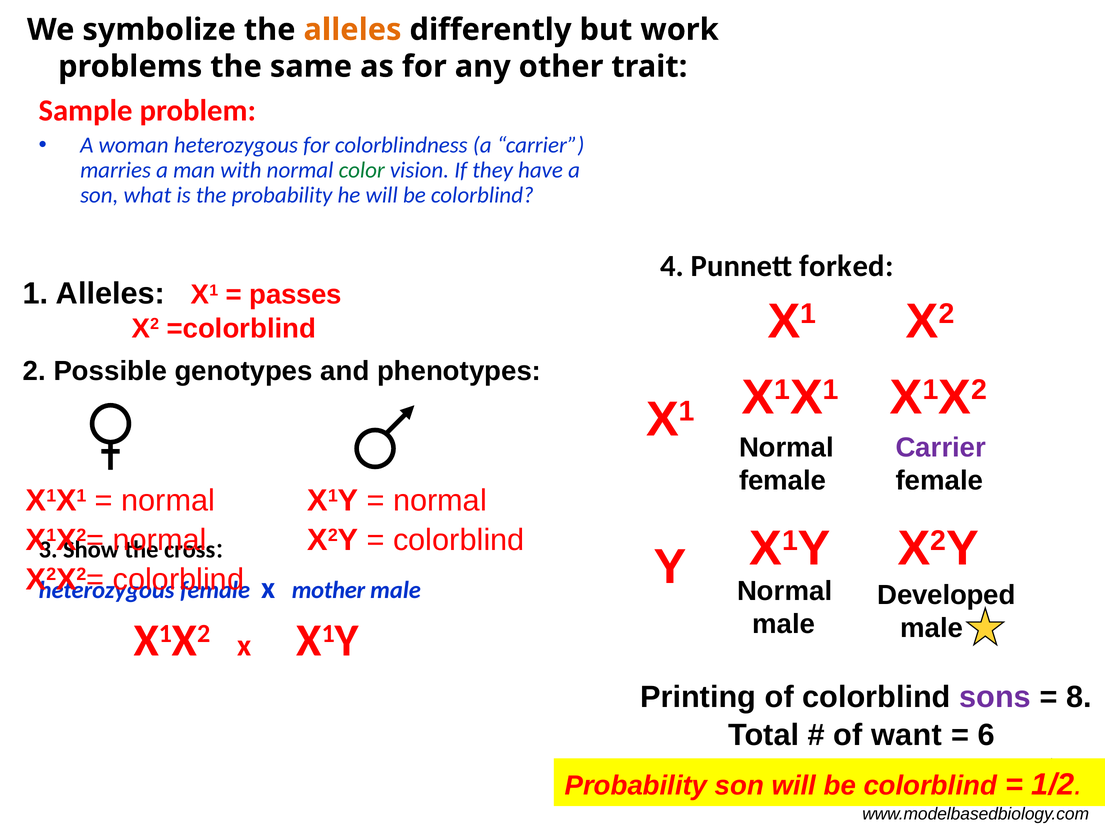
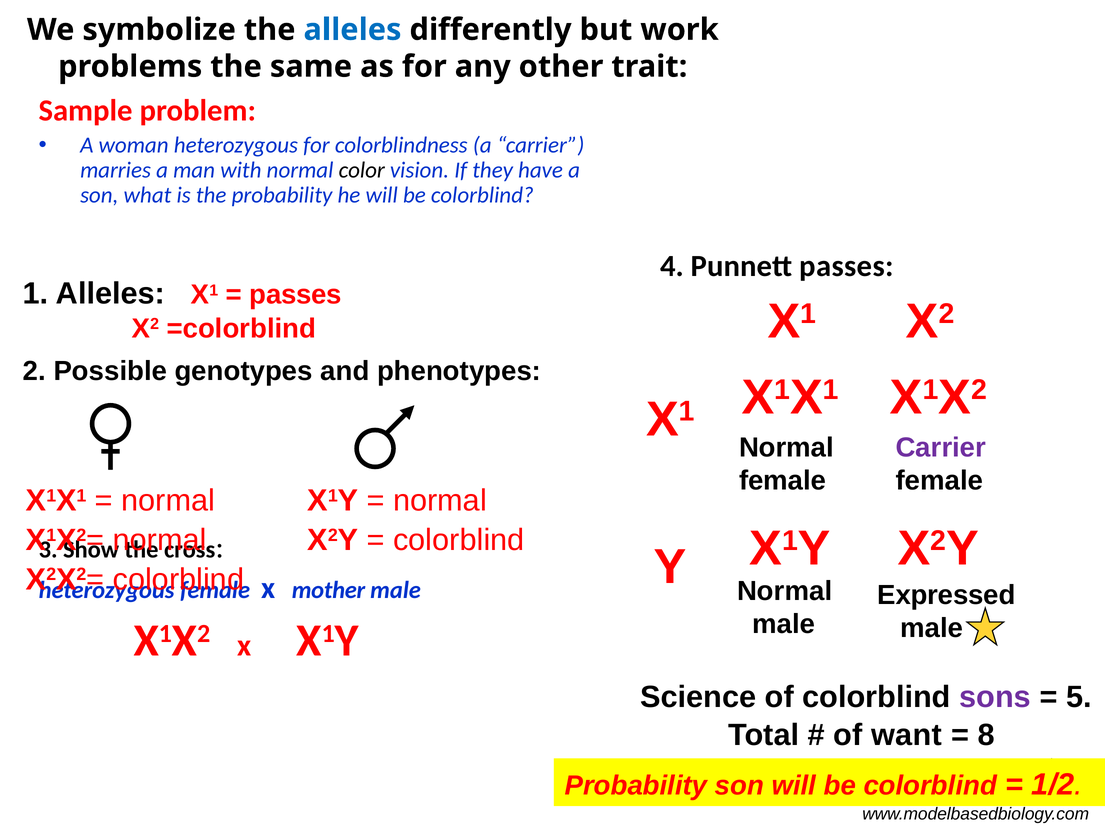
alleles colour: orange -> blue (352, 30)
color colour: green -> black (362, 170)
Punnett forked: forked -> passes (846, 266)
Developed: Developed -> Expressed (946, 595)
Printing: Printing -> Science (698, 697)
8: 8 -> 5 (1079, 697)
6: 6 -> 8 (986, 735)
